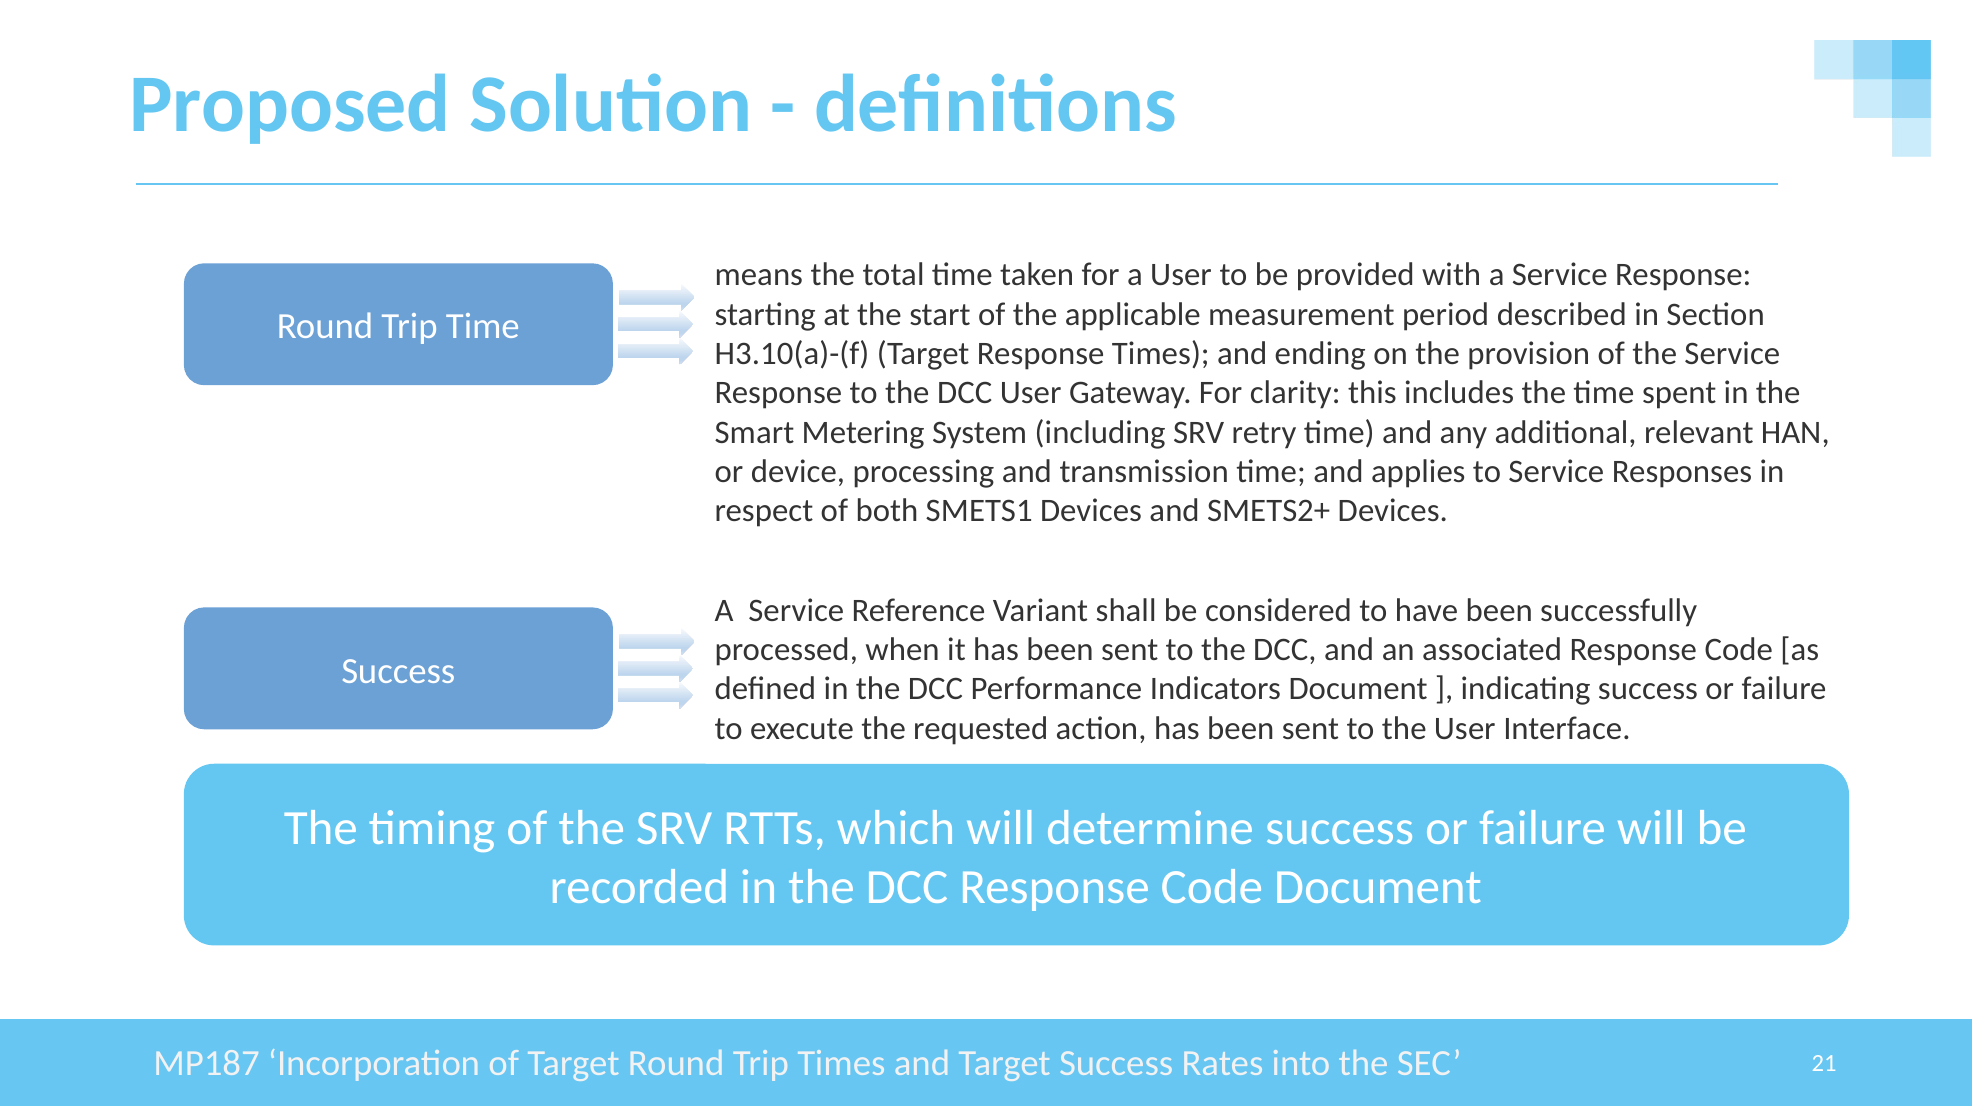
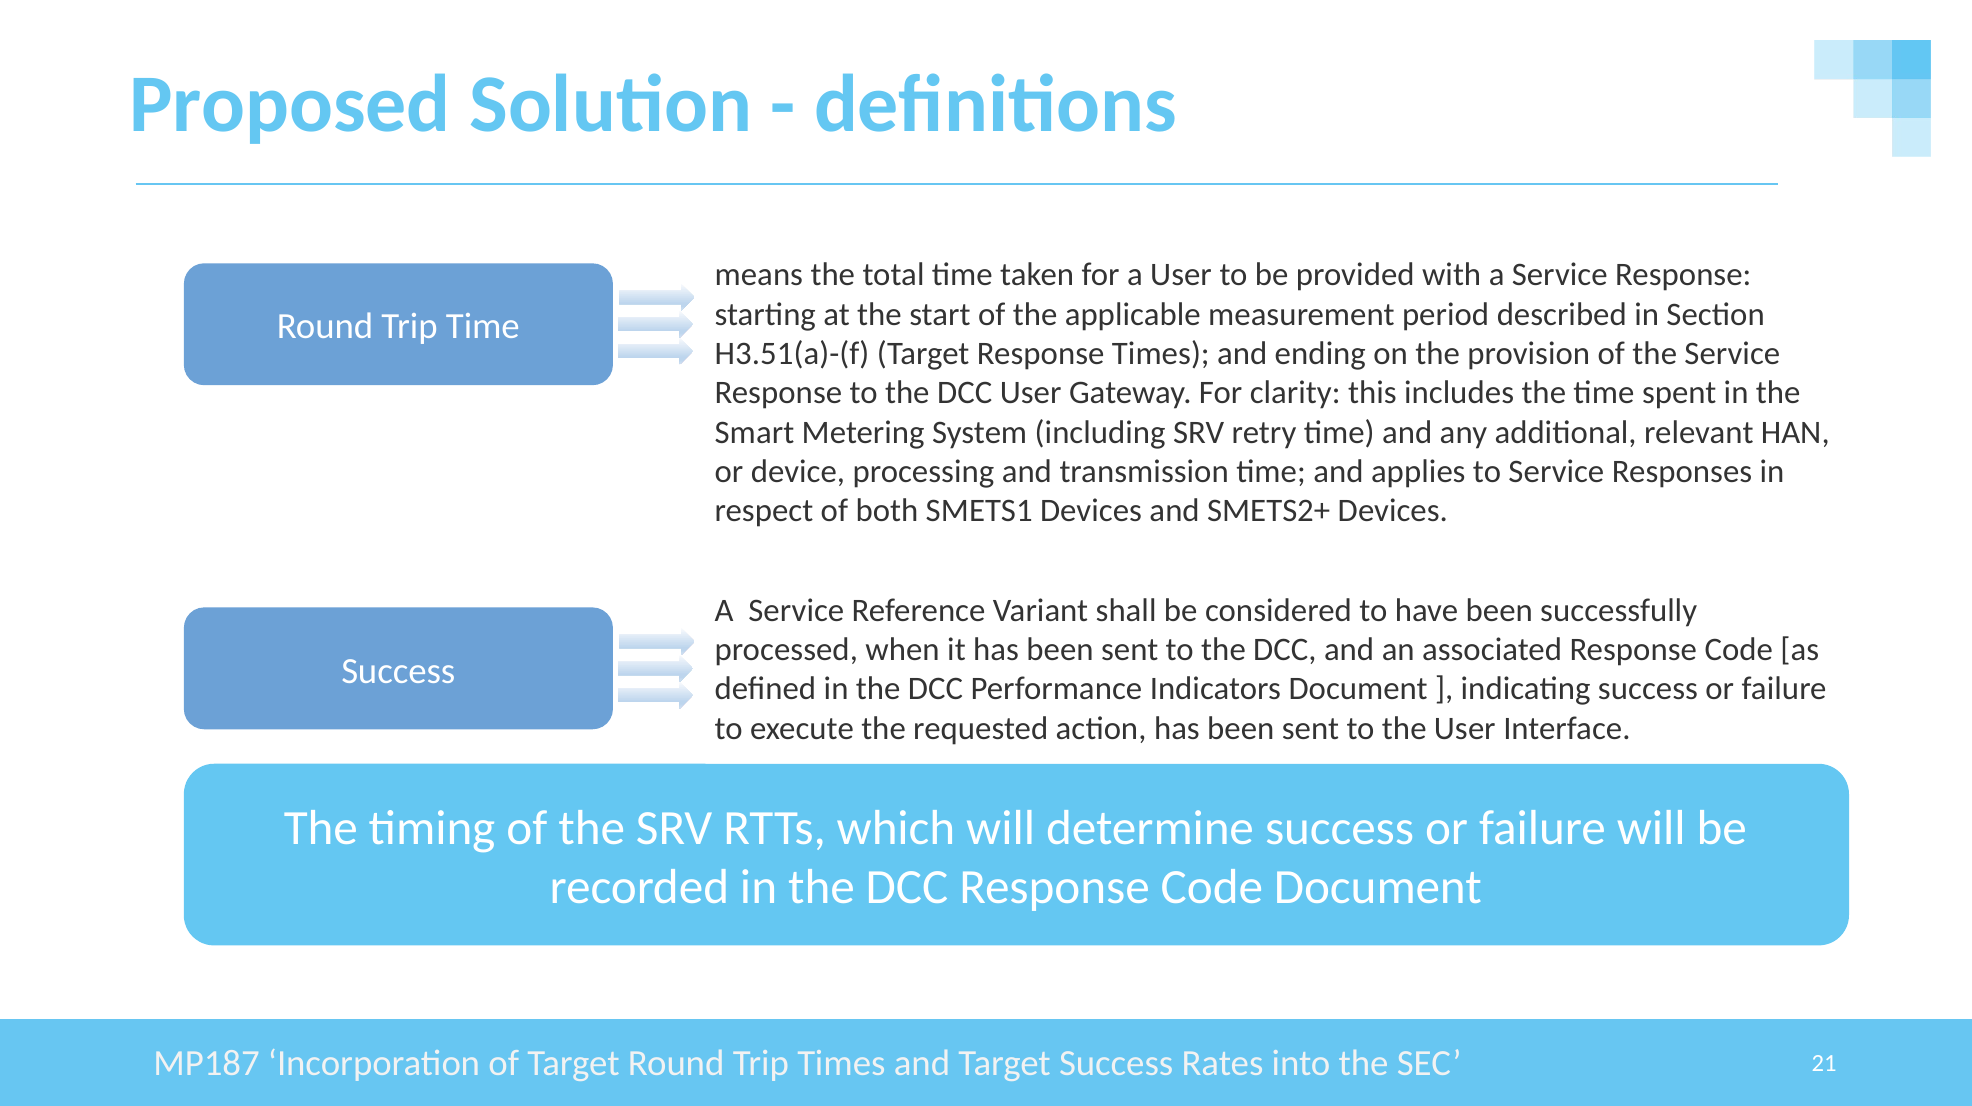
H3.10(a)-(f: H3.10(a)-(f -> H3.51(a)-(f (792, 354)
